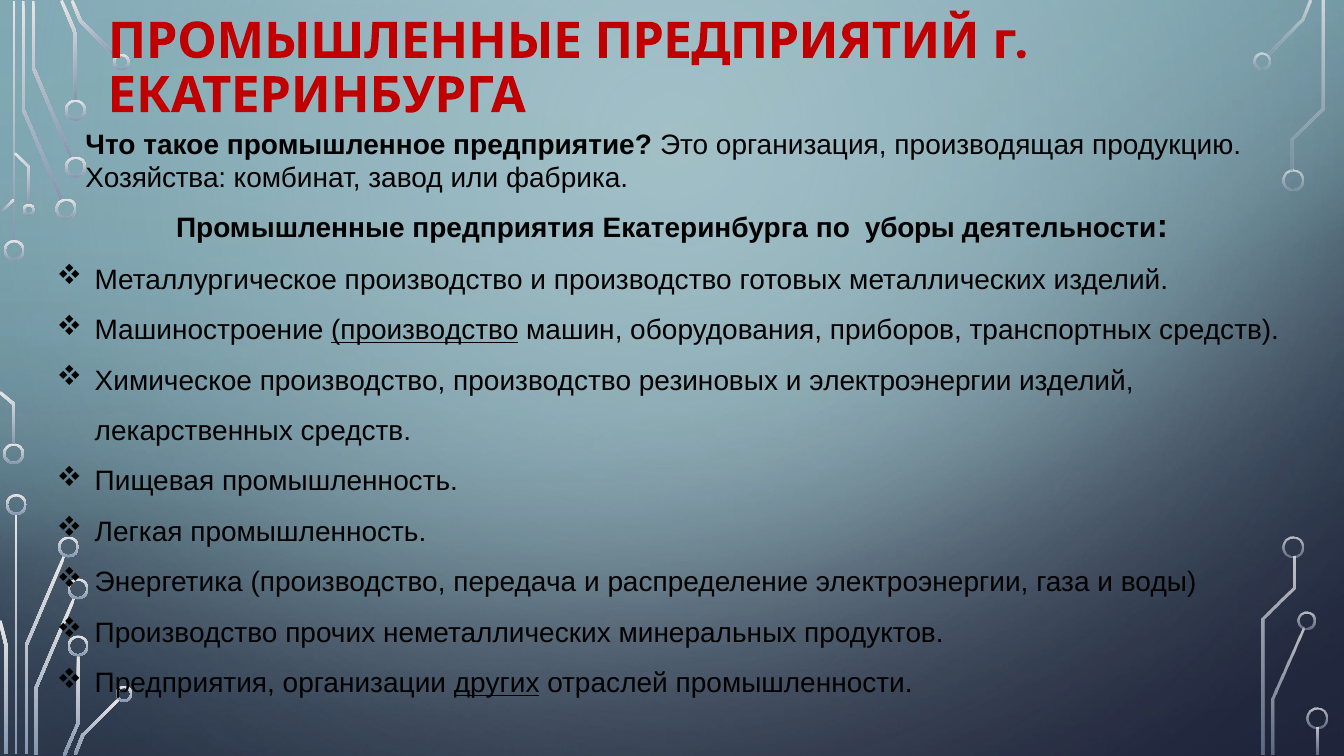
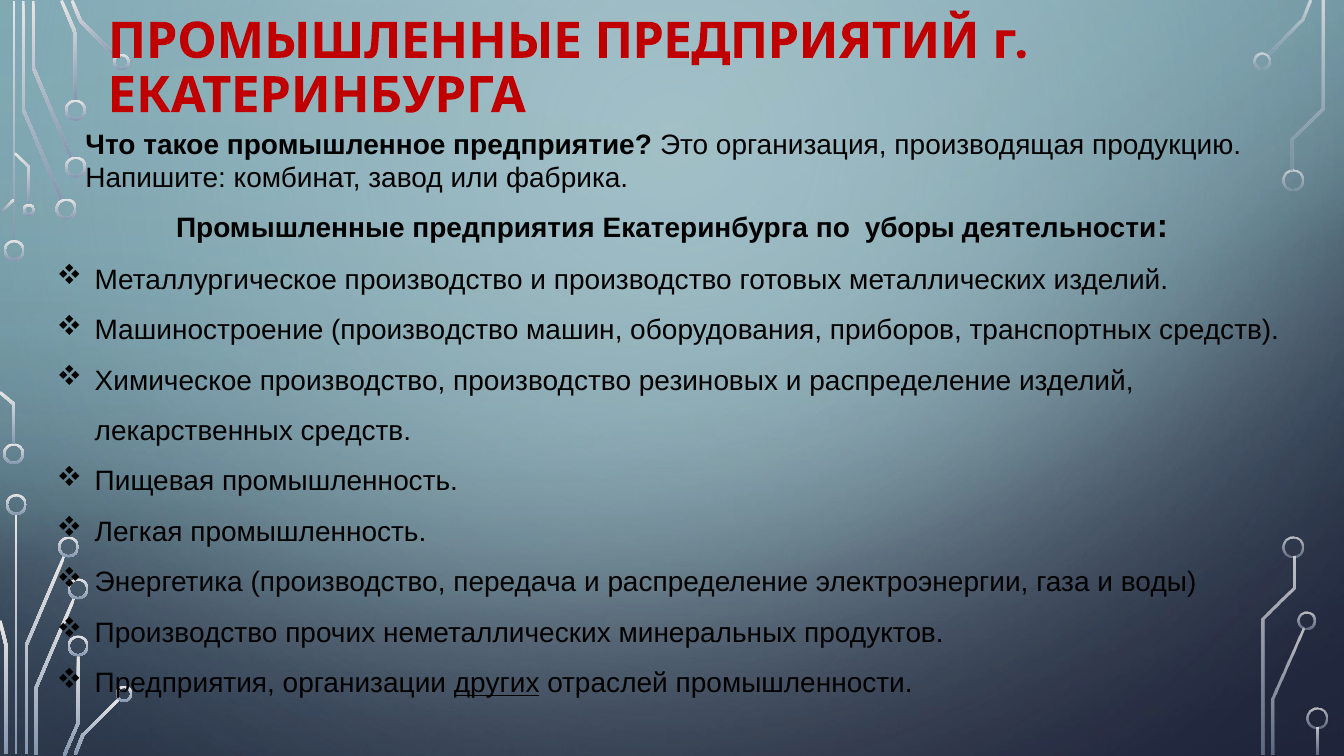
Хозяйства: Хозяйства -> Напишите (156, 179)
производство underline: present -> none (425, 330)
резиновых и электроэнергии: электроэнергии -> распределение (910, 381)
